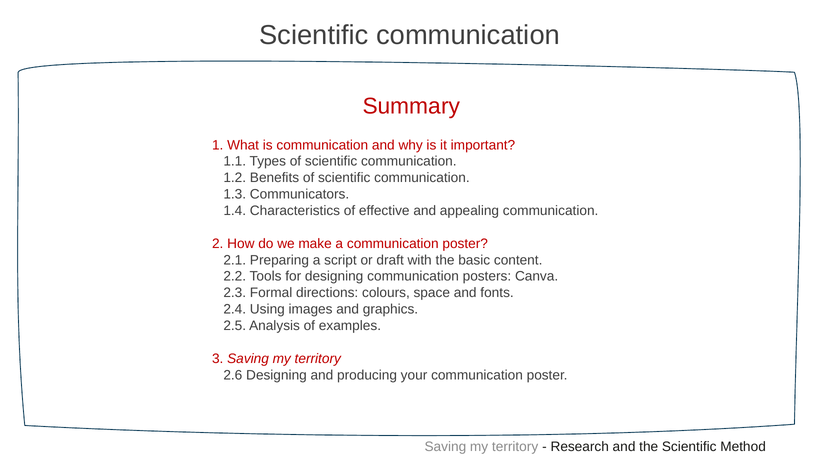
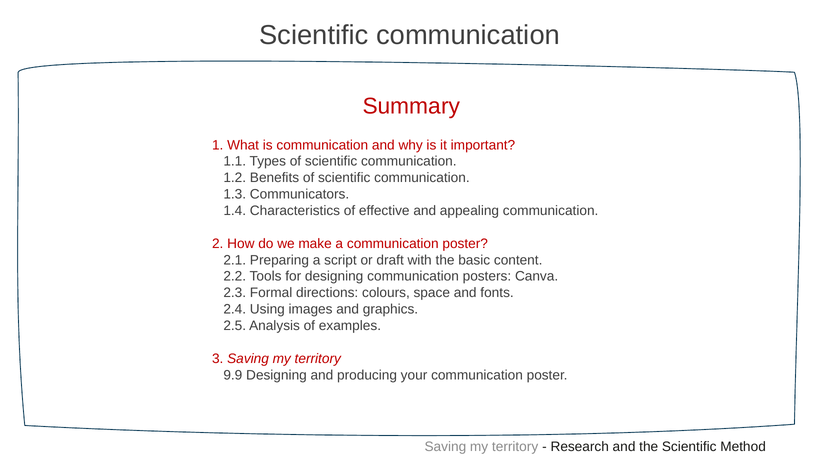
2.6: 2.6 -> 9.9 (233, 374)
